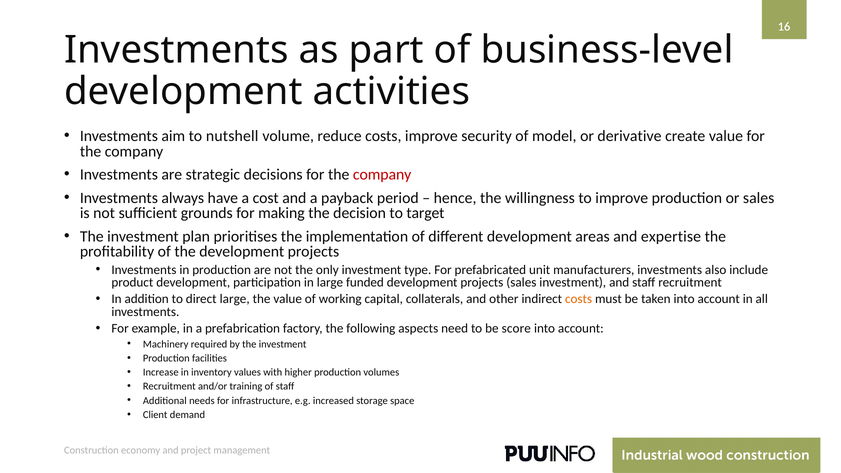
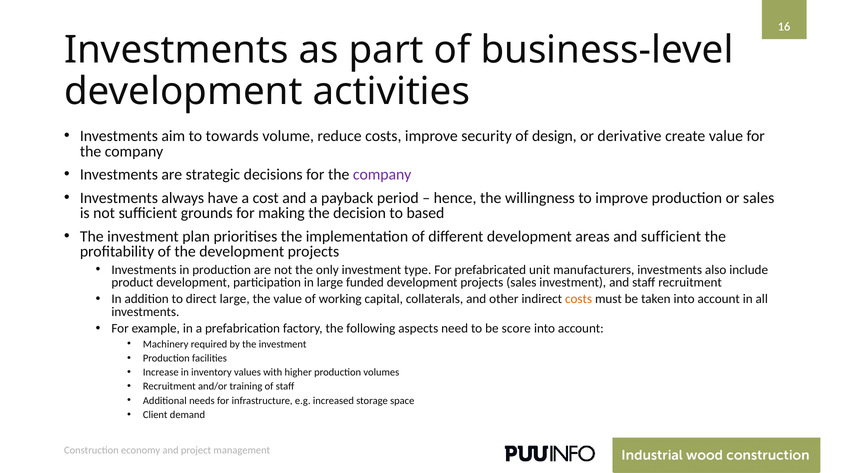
nutshell: nutshell -> towards (232, 136)
model: model -> design (554, 136)
company colour: red -> purple (382, 175)
target: target -> based (425, 213)
and expertise: expertise -> sufficient (671, 236)
